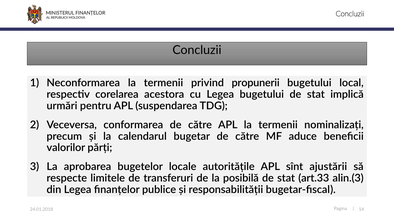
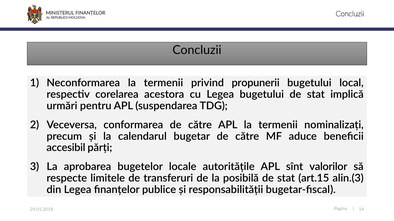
valorilor: valorilor -> accesibil (66, 148)
ajustării: ajustării -> valorilor (328, 167)
art.33: art.33 -> art.15 (314, 179)
